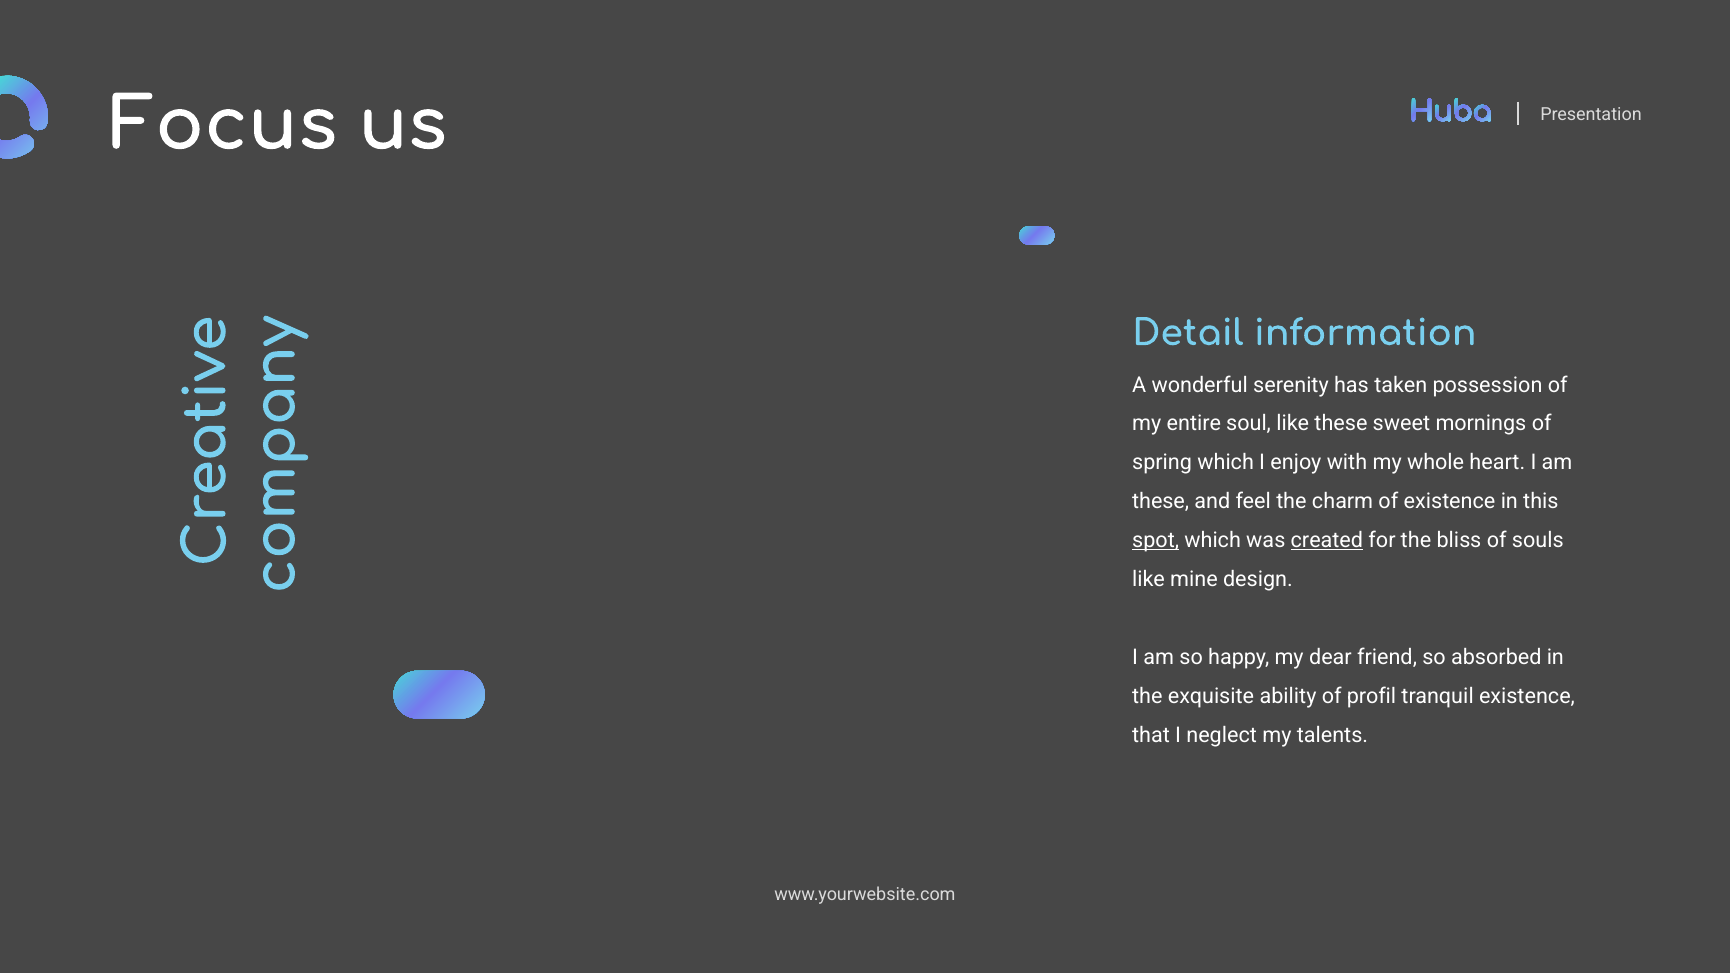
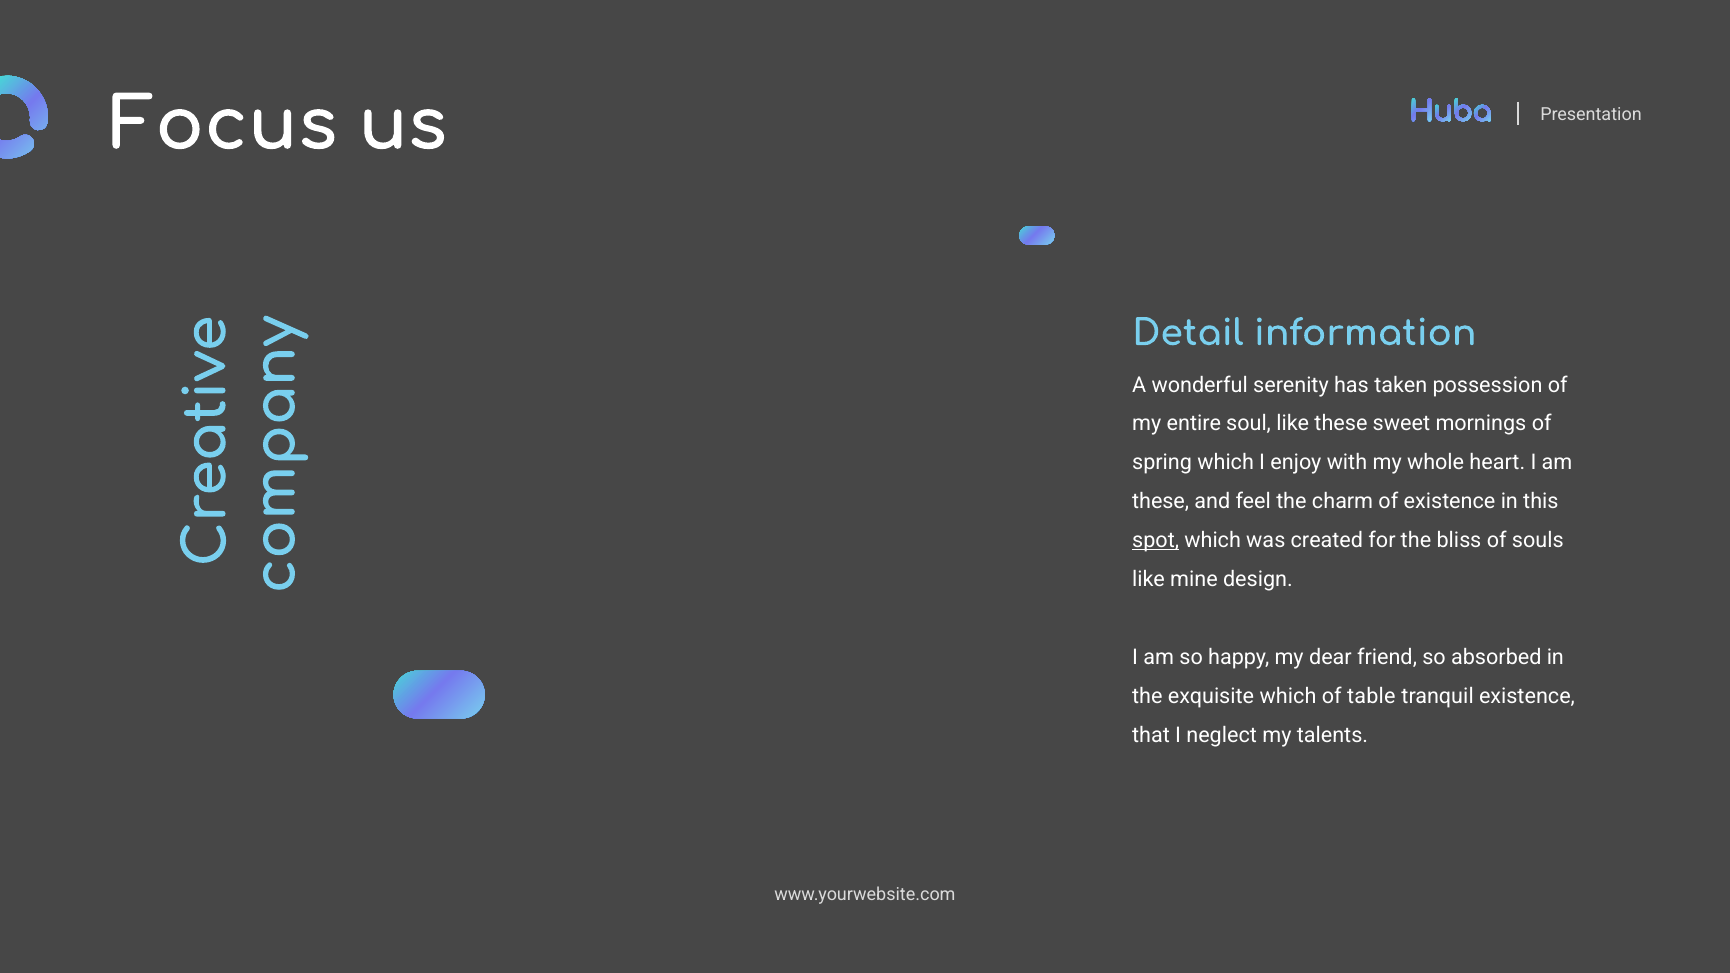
created underline: present -> none (1327, 541)
exquisite ability: ability -> which (1288, 696)
profil: profil -> table (1371, 696)
